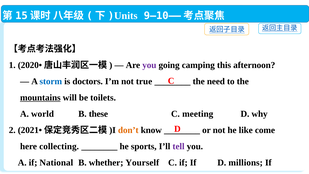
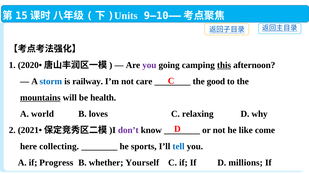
this underline: none -> present (224, 65)
doctors: doctors -> railway (88, 81)
true: true -> care (144, 81)
need: need -> good (216, 81)
toilets: toilets -> health (103, 97)
these: these -> loves (98, 114)
meeting: meeting -> relaxing (198, 114)
don’t colour: orange -> purple (128, 130)
tell colour: purple -> blue (179, 146)
National: National -> Progress (56, 162)
